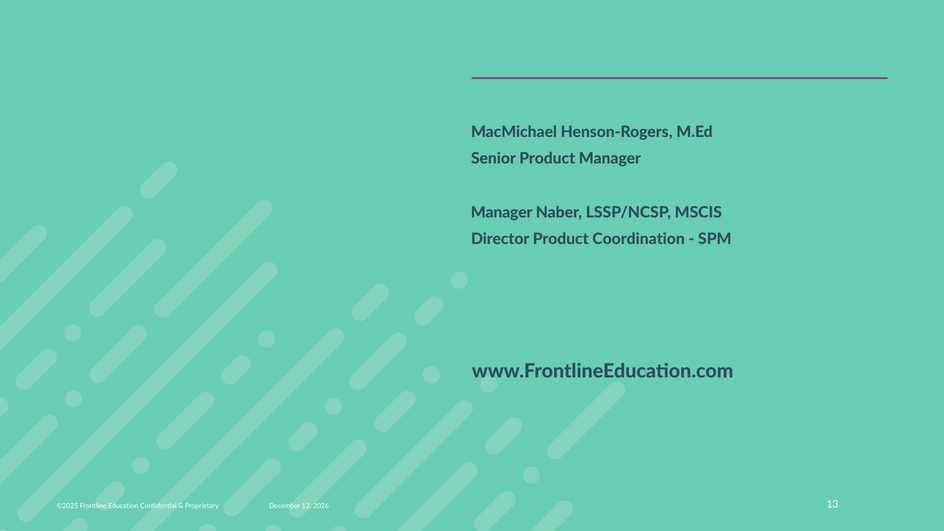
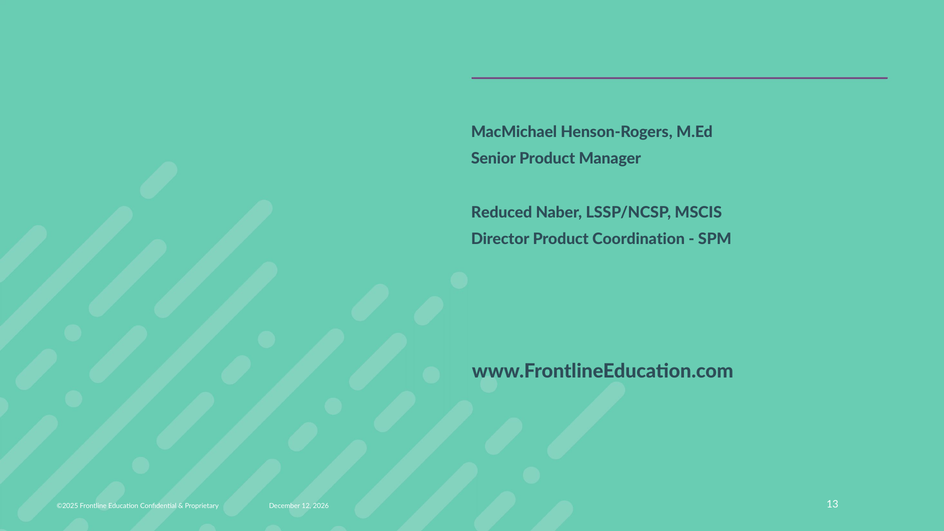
Manager: Manager -> Reduced (502, 212)
